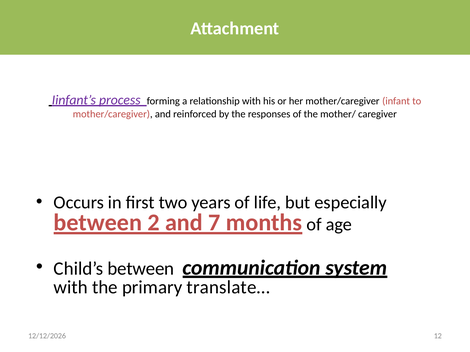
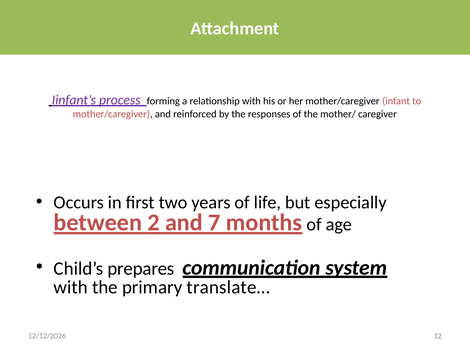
Child’s between: between -> prepares (141, 269)
